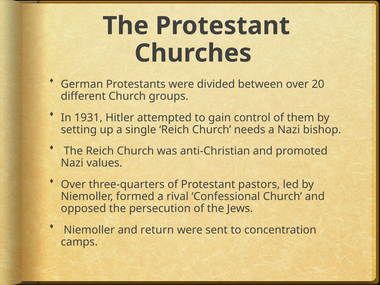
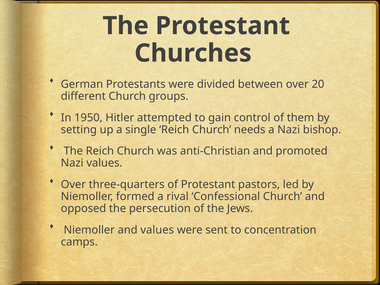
1931: 1931 -> 1950 (88, 118)
and return: return -> values (157, 230)
